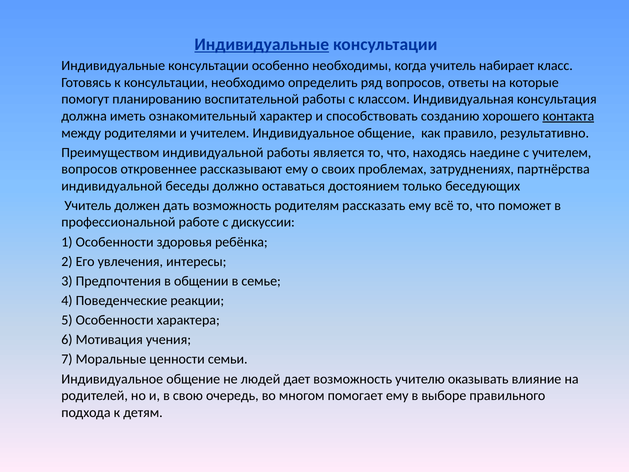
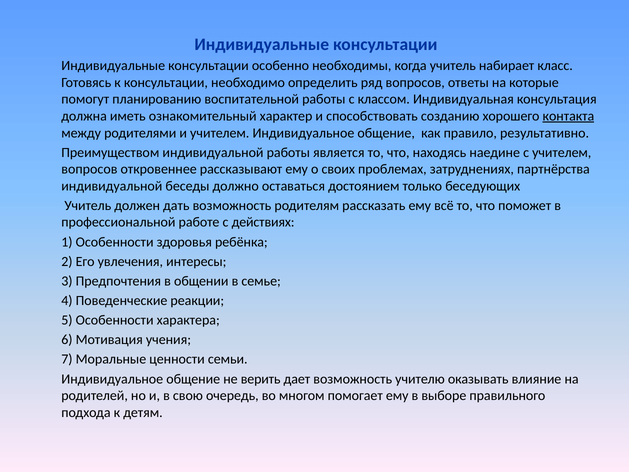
Индивидуальные underline: present -> none (262, 44)
дискуссии: дискуссии -> действиях (263, 222)
людей: людей -> верить (261, 379)
